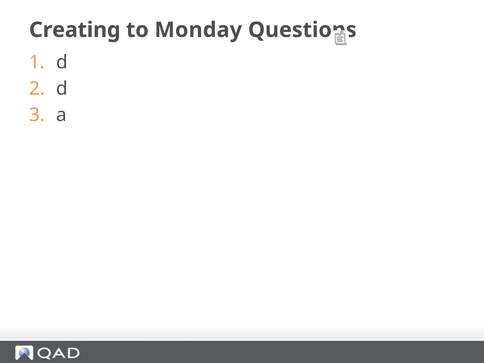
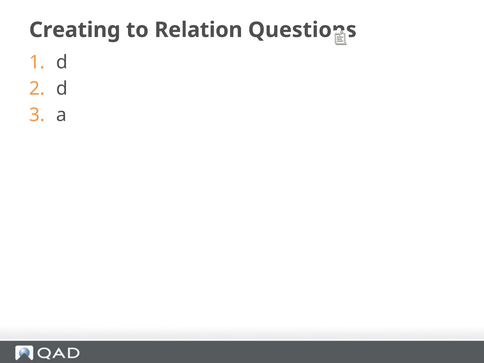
Monday: Monday -> Relation (198, 30)
